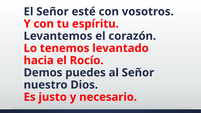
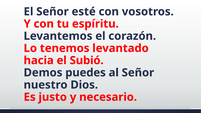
Rocío: Rocío -> Subió (87, 60)
